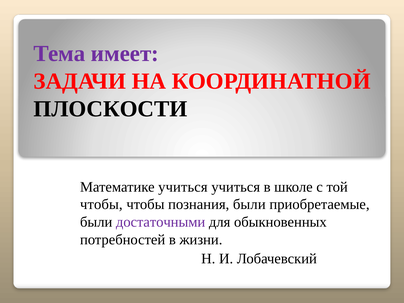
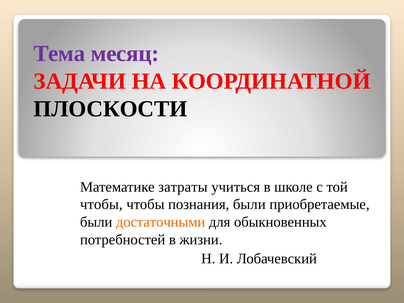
имеет: имеет -> месяц (125, 54)
Математике учиться: учиться -> затраты (183, 187)
достаточными colour: purple -> orange (161, 222)
